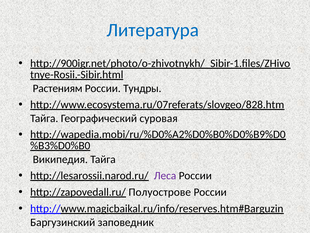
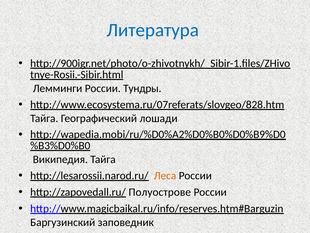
Растениям: Растениям -> Лемминги (58, 88)
суровая: суровая -> лошади (159, 118)
Леса colour: purple -> orange (165, 175)
